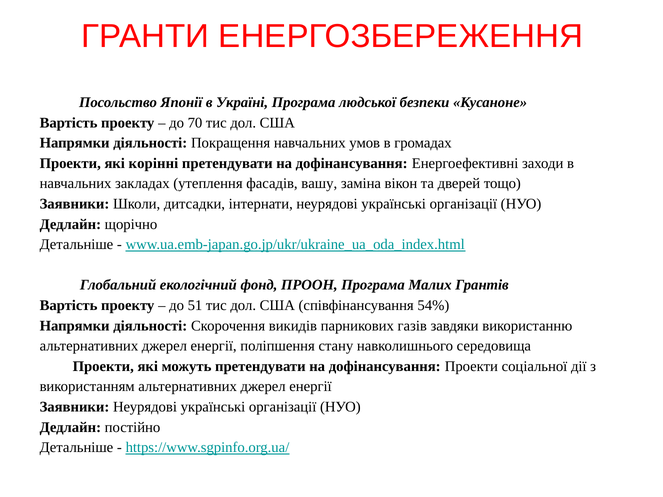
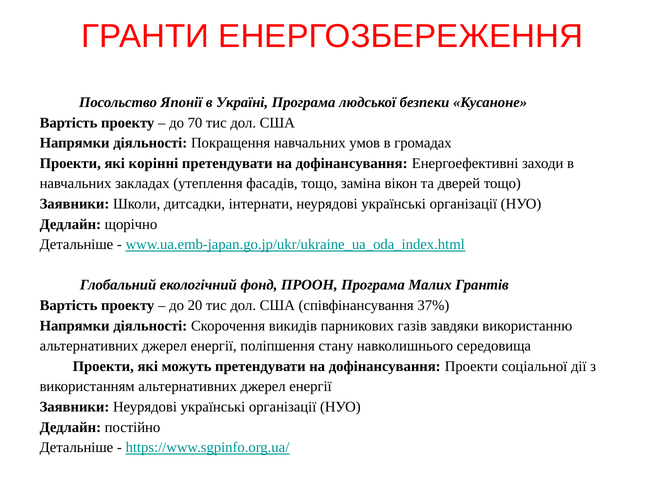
фасадів вашу: вашу -> тощо (319, 184)
51: 51 -> 20 (195, 306)
54%: 54% -> 37% (433, 306)
